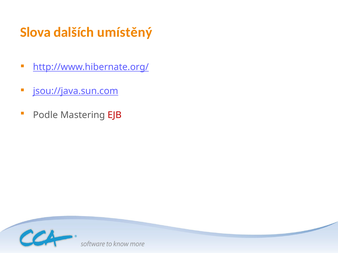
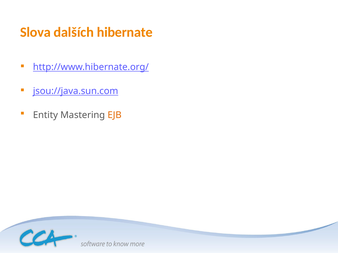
umístěný: umístěný -> hibernate (125, 32)
Podle: Podle -> Entity (45, 115)
EJB colour: red -> orange (115, 115)
